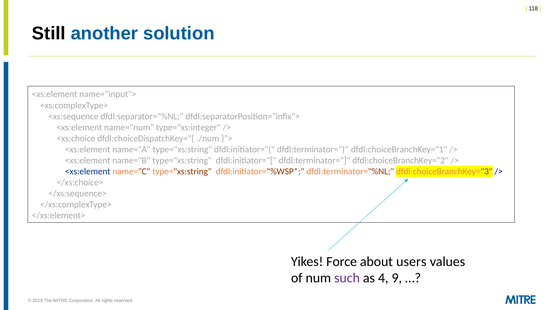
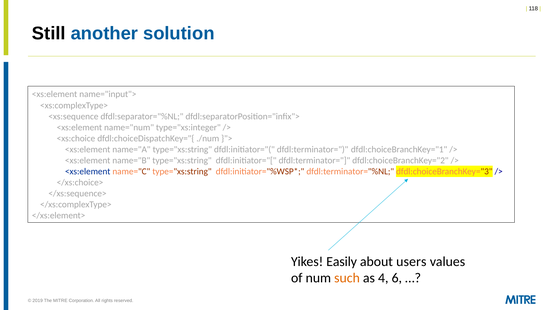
Force: Force -> Easily (342, 261)
such colour: purple -> orange (347, 278)
9: 9 -> 6 (397, 278)
